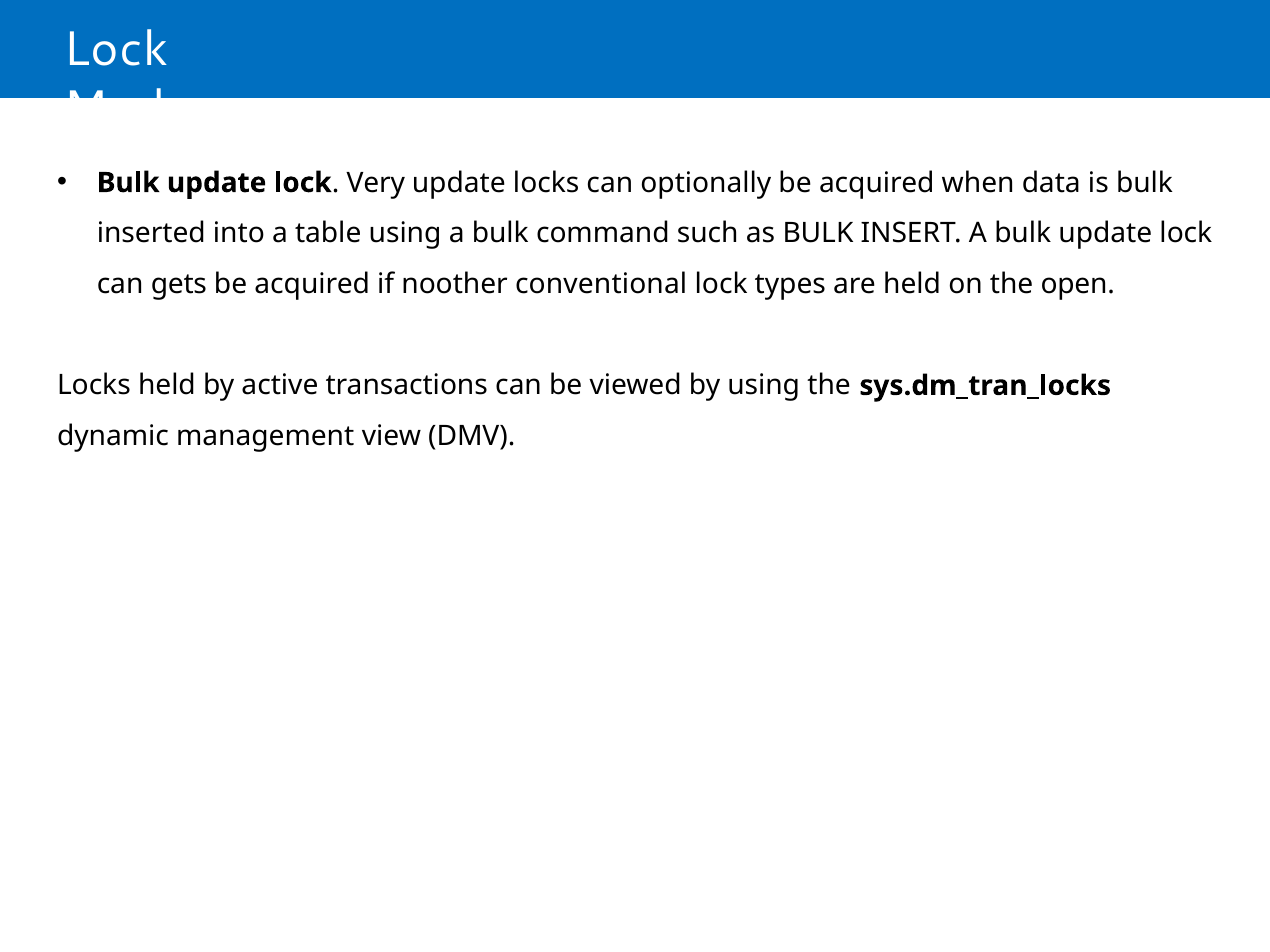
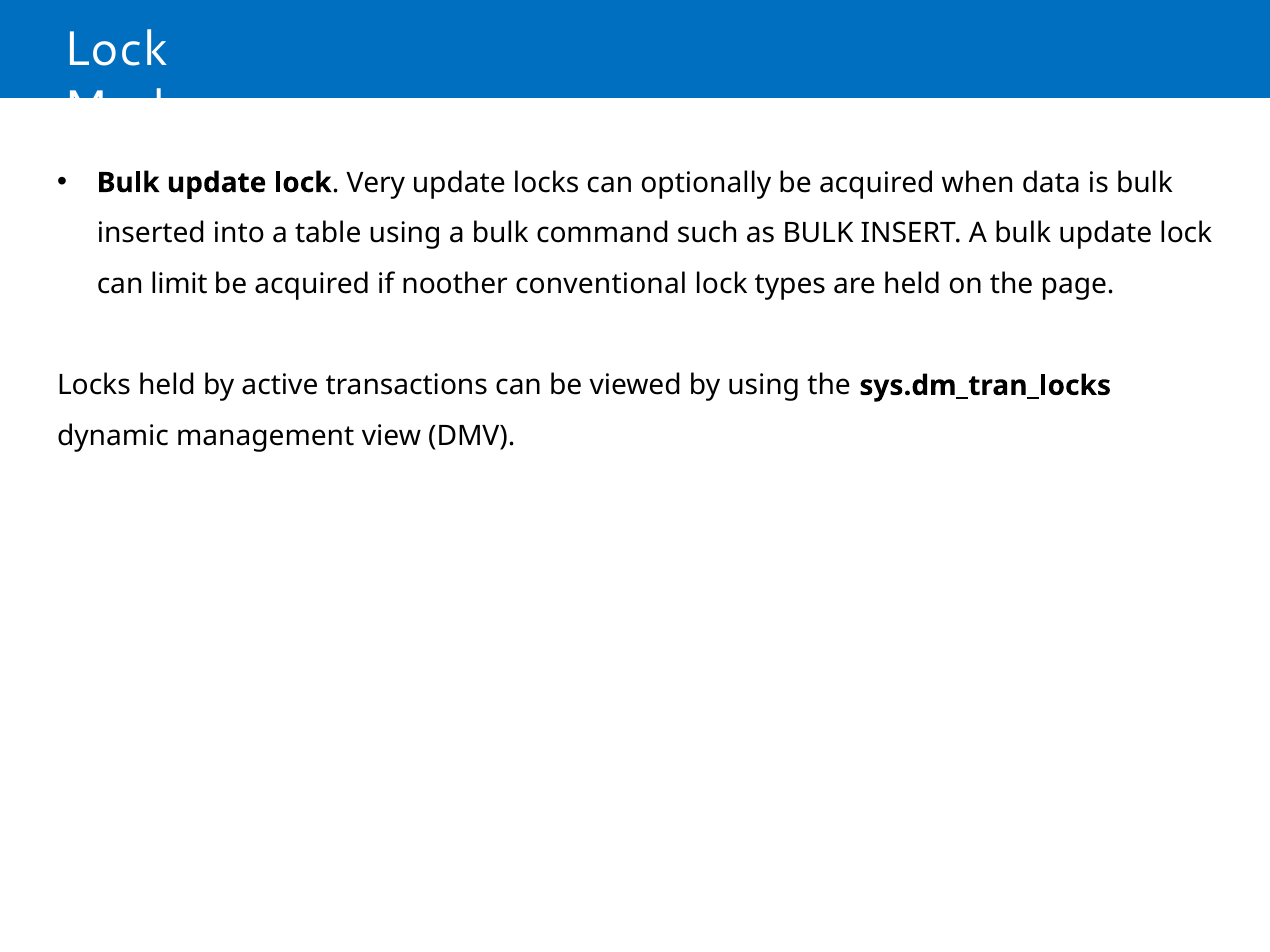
gets: gets -> limit (179, 284)
open: open -> page (1078, 284)
